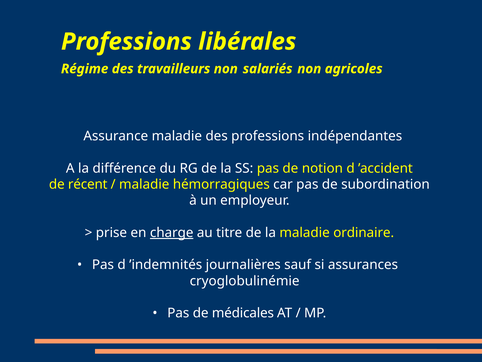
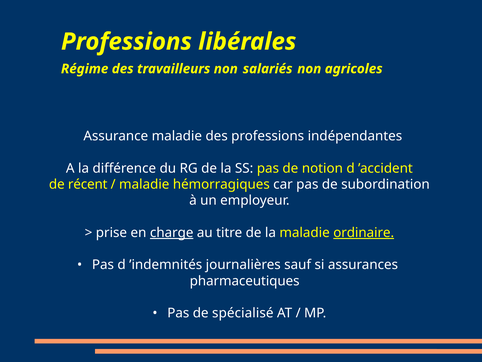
ordinaire underline: none -> present (364, 232)
cryoglobulinémie: cryoglobulinémie -> pharmaceutiques (245, 281)
médicales: médicales -> spécialisé (243, 313)
